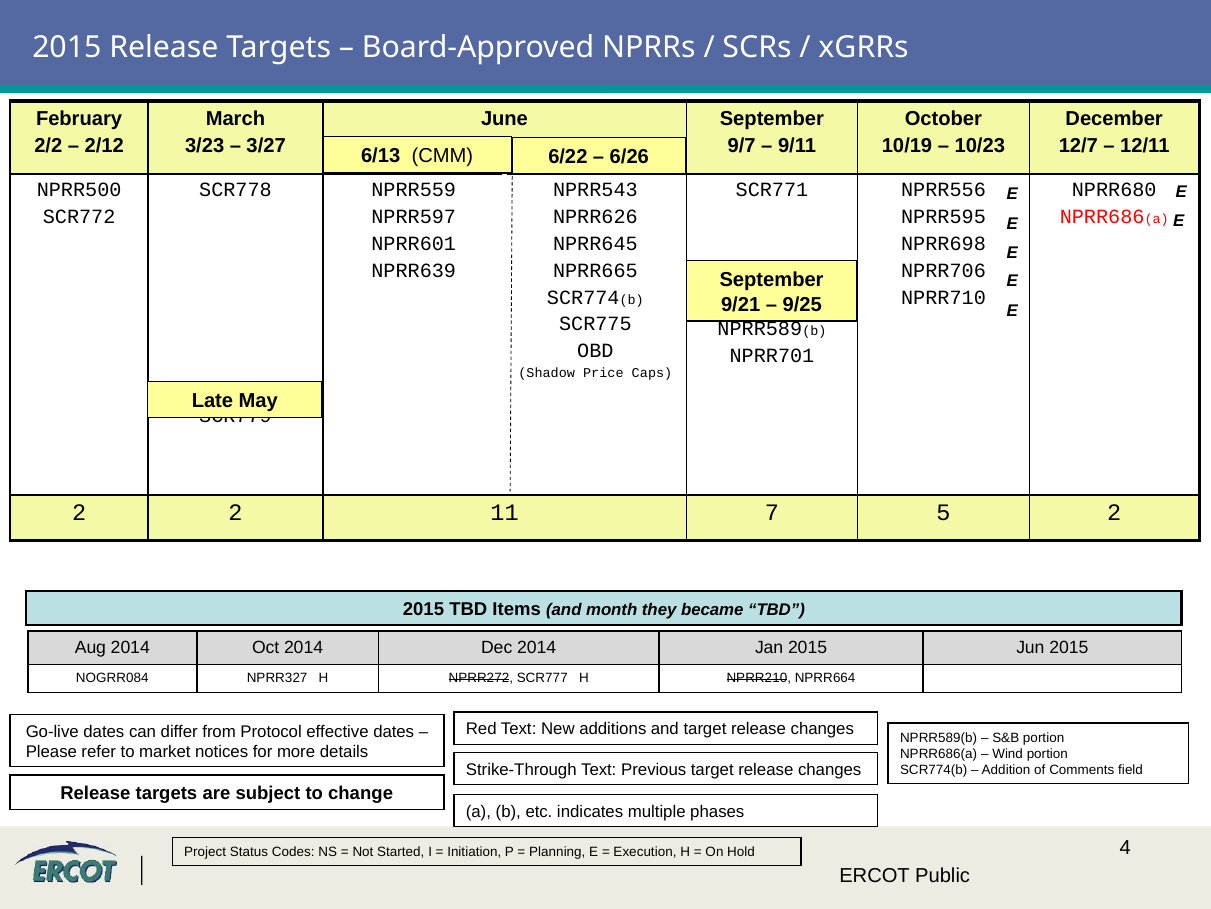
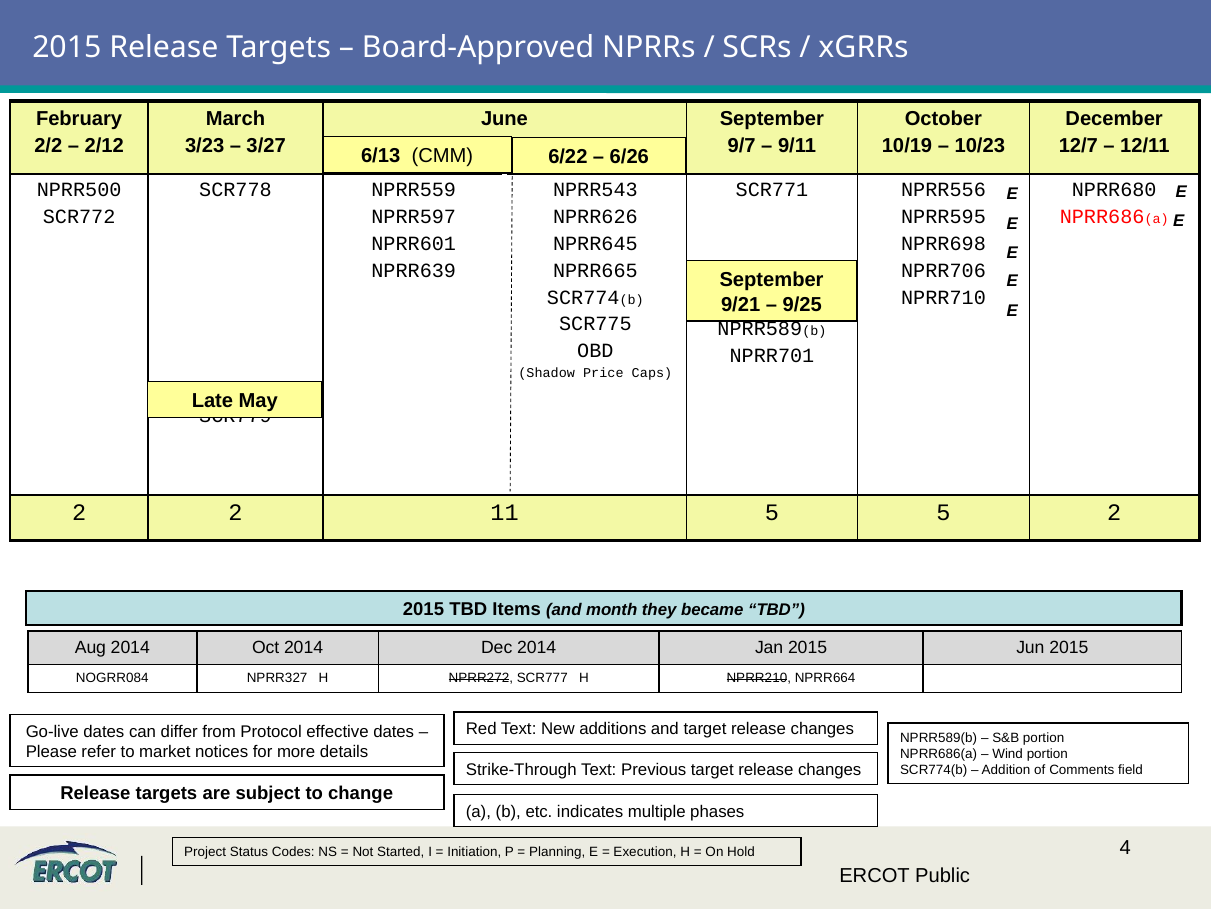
11 7: 7 -> 5 (772, 512)
